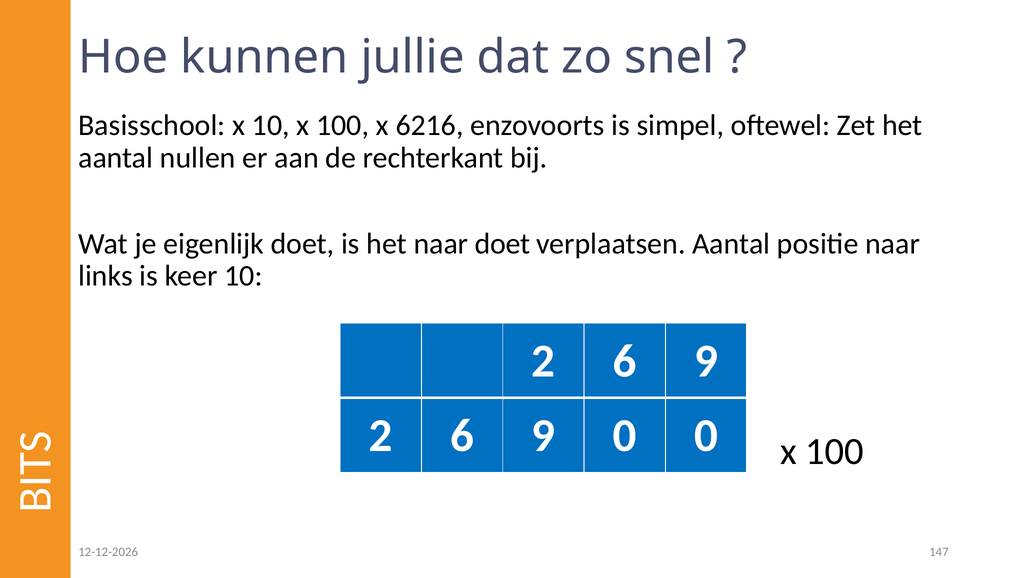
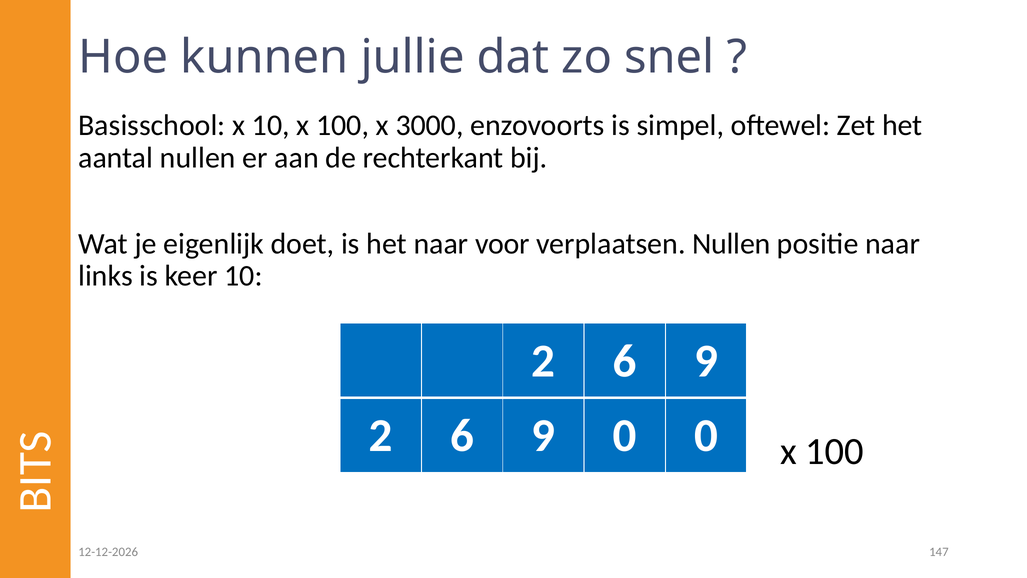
6216: 6216 -> 3000 (430, 125)
naar doet: doet -> voor (502, 244)
verplaatsen Aantal: Aantal -> Nullen (731, 244)
